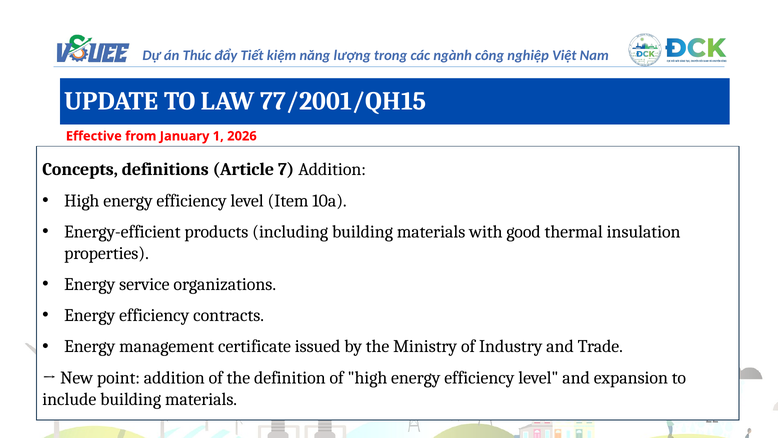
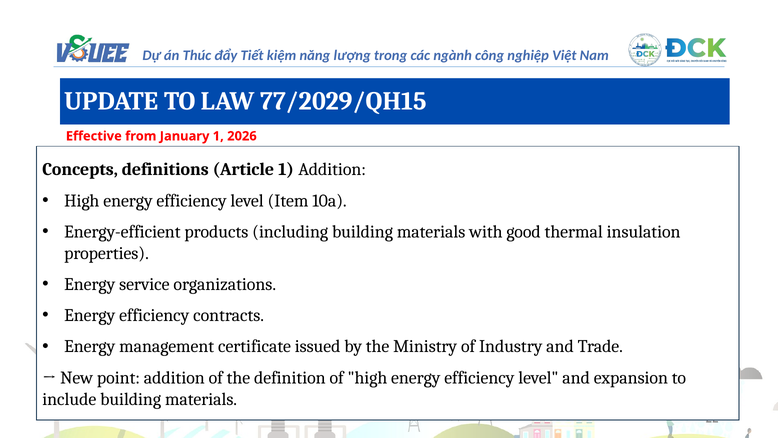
77/2001/QH15: 77/2001/QH15 -> 77/2029/QH15 (343, 101)
Article 7: 7 -> 1 (286, 169)
